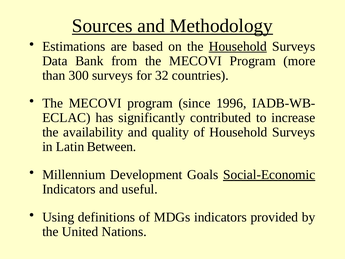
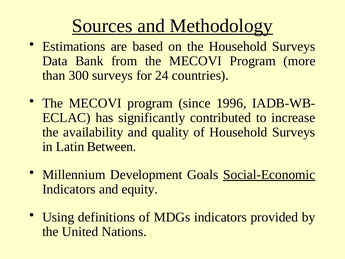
Household underline: present -> none (238, 46)
32: 32 -> 24 (162, 75)
useful: useful -> equity (140, 189)
